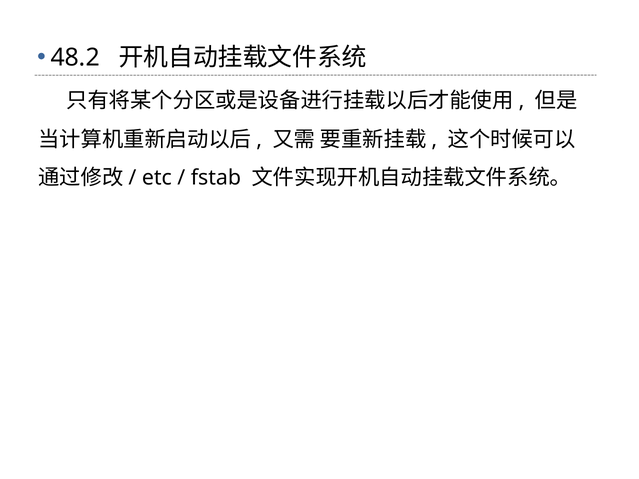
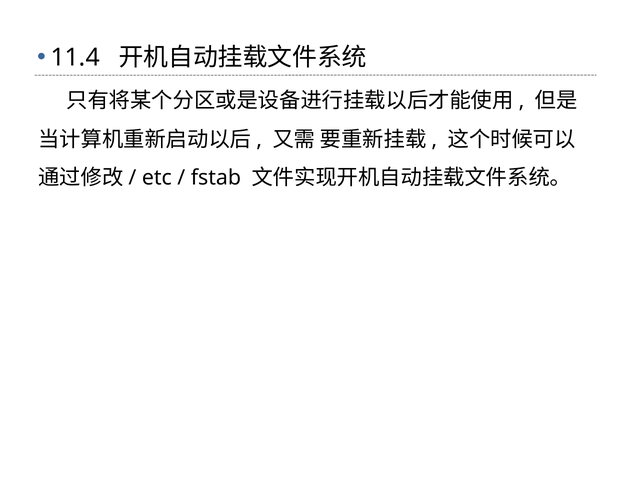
48.2: 48.2 -> 11.4 (75, 58)
